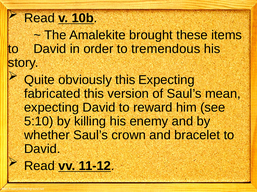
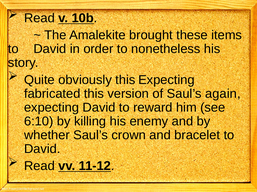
tremendous: tremendous -> nonetheless (166, 49)
mean: mean -> again (223, 94)
5:10: 5:10 -> 6:10 (39, 122)
